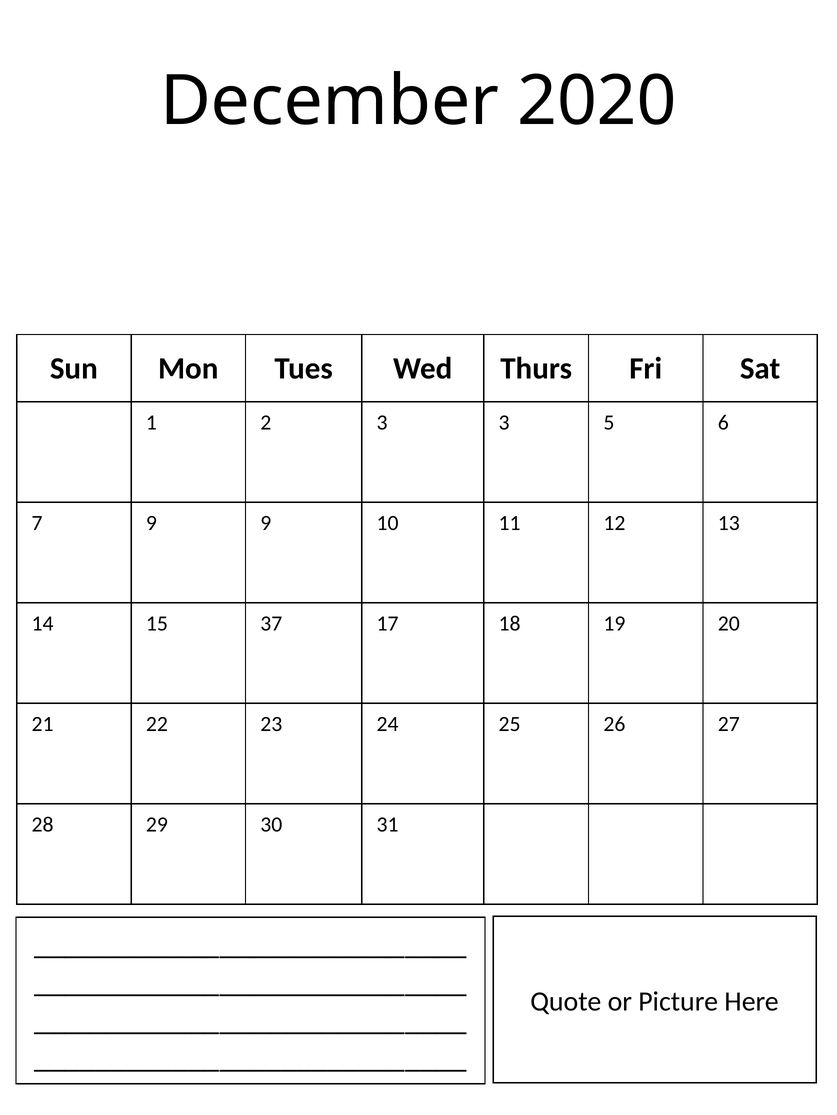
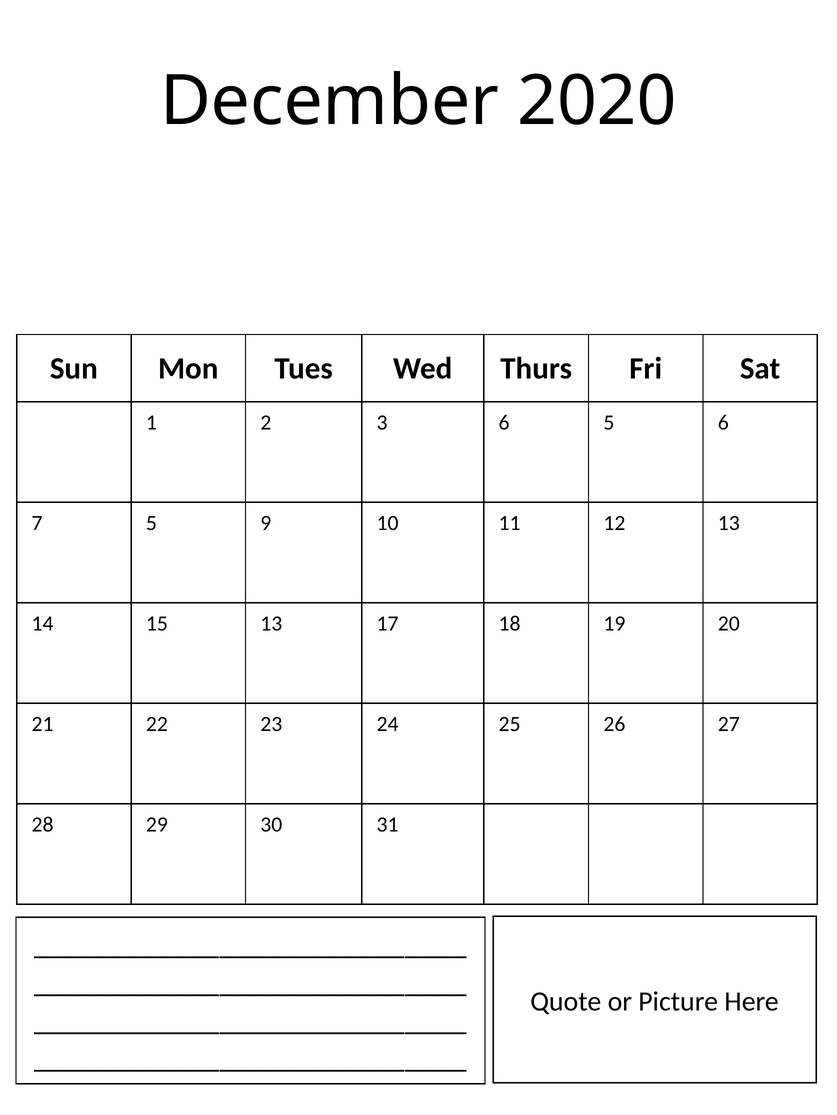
3 3: 3 -> 6 (504, 423)
7 9: 9 -> 5 (151, 524)
15 37: 37 -> 13 (271, 624)
